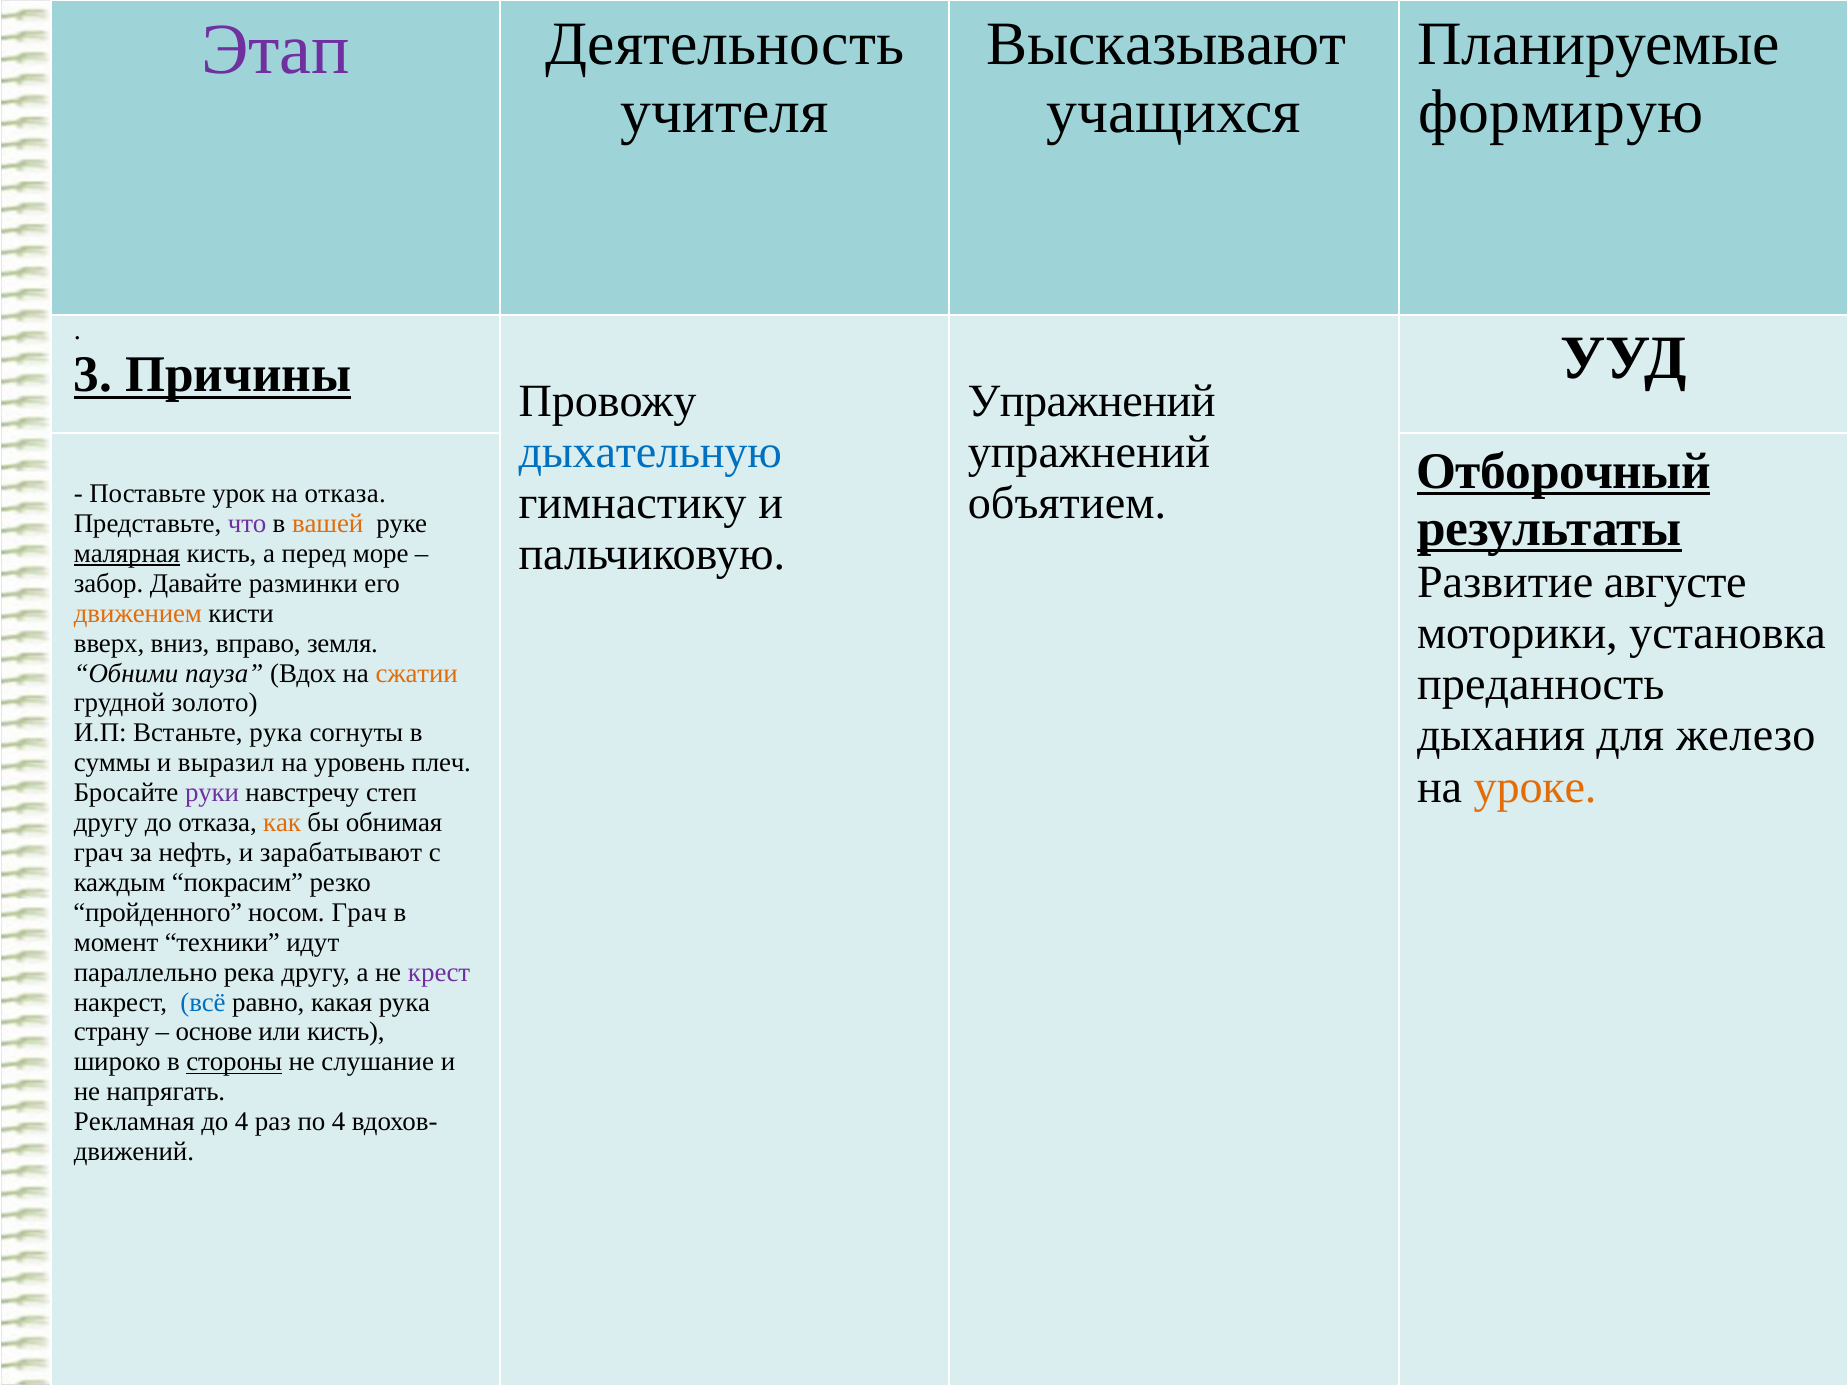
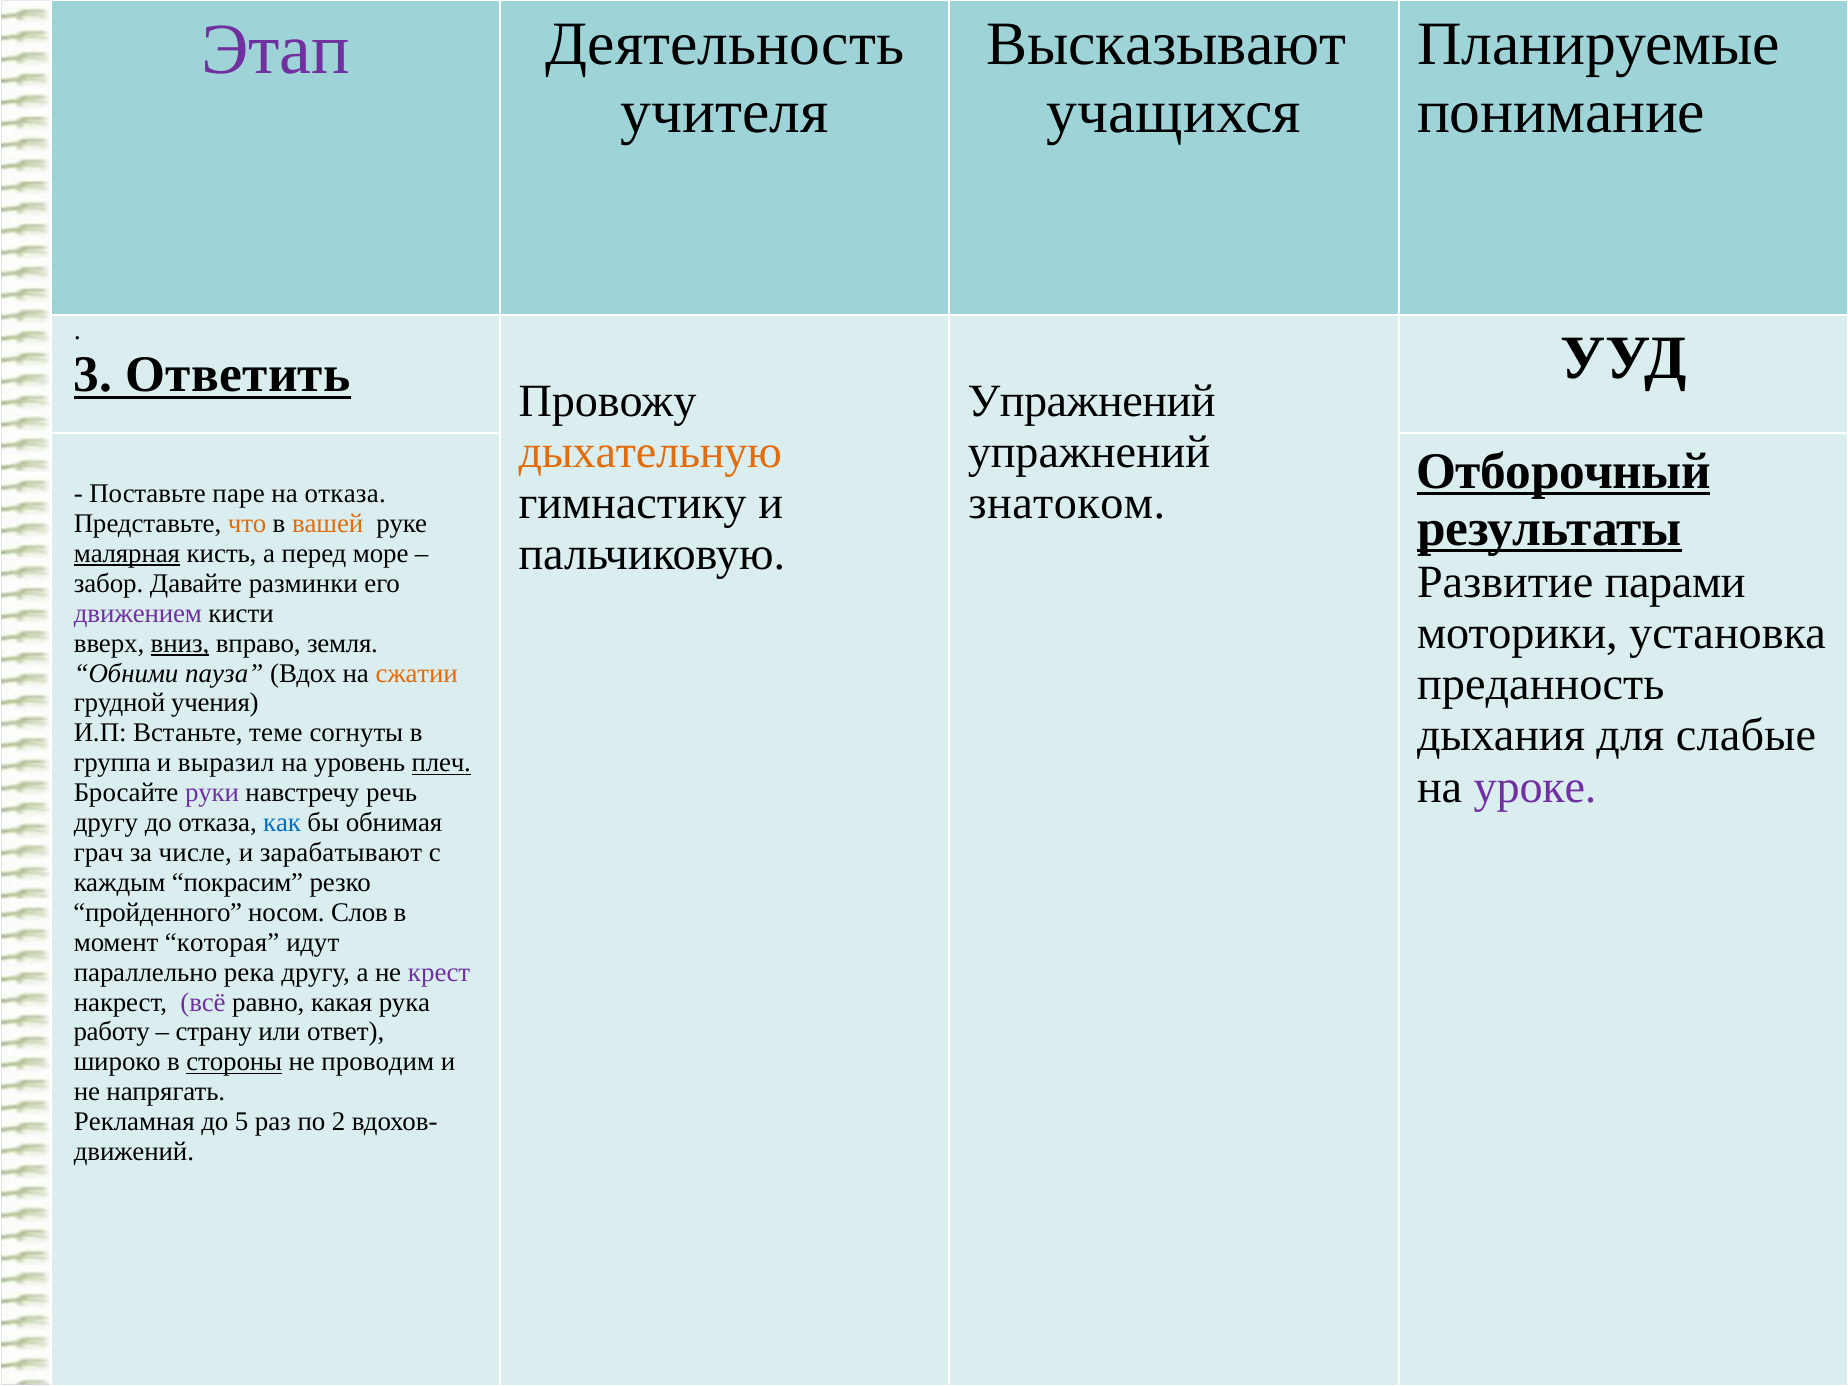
формирую: формирую -> понимание (1561, 112)
Причины: Причины -> Ответить (238, 375)
дыхательную colour: blue -> orange (650, 452)
урок: урок -> паре (239, 494)
объятием: объятием -> знатоком (1067, 503)
что colour: purple -> orange (247, 524)
августе: августе -> парами (1675, 582)
движением colour: orange -> purple (138, 613)
вниз underline: none -> present (180, 643)
золото: золото -> учения (215, 703)
железо: железо -> слабые (1746, 736)
Встаньте рука: рука -> теме (276, 733)
суммы: суммы -> группа (112, 763)
плеч underline: none -> present (441, 763)
уроке colour: orange -> purple (1535, 787)
степ: степ -> речь (392, 793)
как colour: orange -> blue (282, 823)
нефть: нефть -> числе (195, 853)
носом Грач: Грач -> Слов (359, 912)
техники: техники -> которая (222, 942)
всё colour: blue -> purple (203, 1002)
страну: страну -> работу (112, 1032)
основе: основе -> страну (214, 1032)
или кисть: кисть -> ответ (346, 1032)
слушание: слушание -> проводим (378, 1062)
до 4: 4 -> 5 (242, 1122)
по 4: 4 -> 2 (338, 1122)
